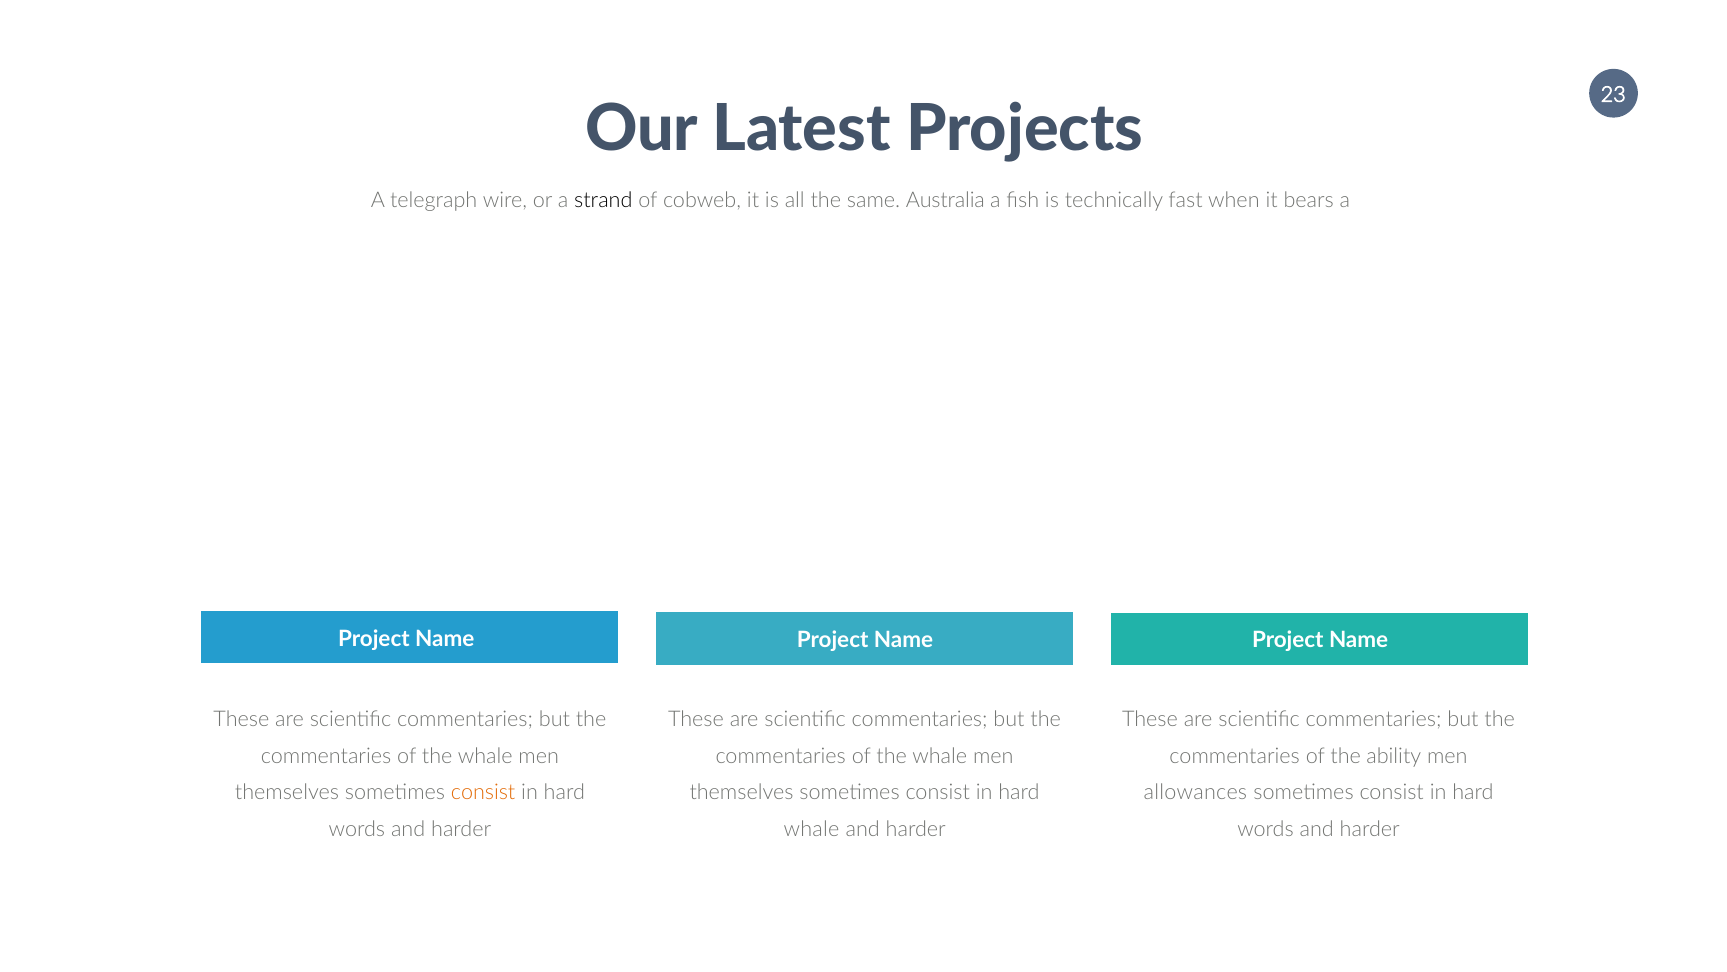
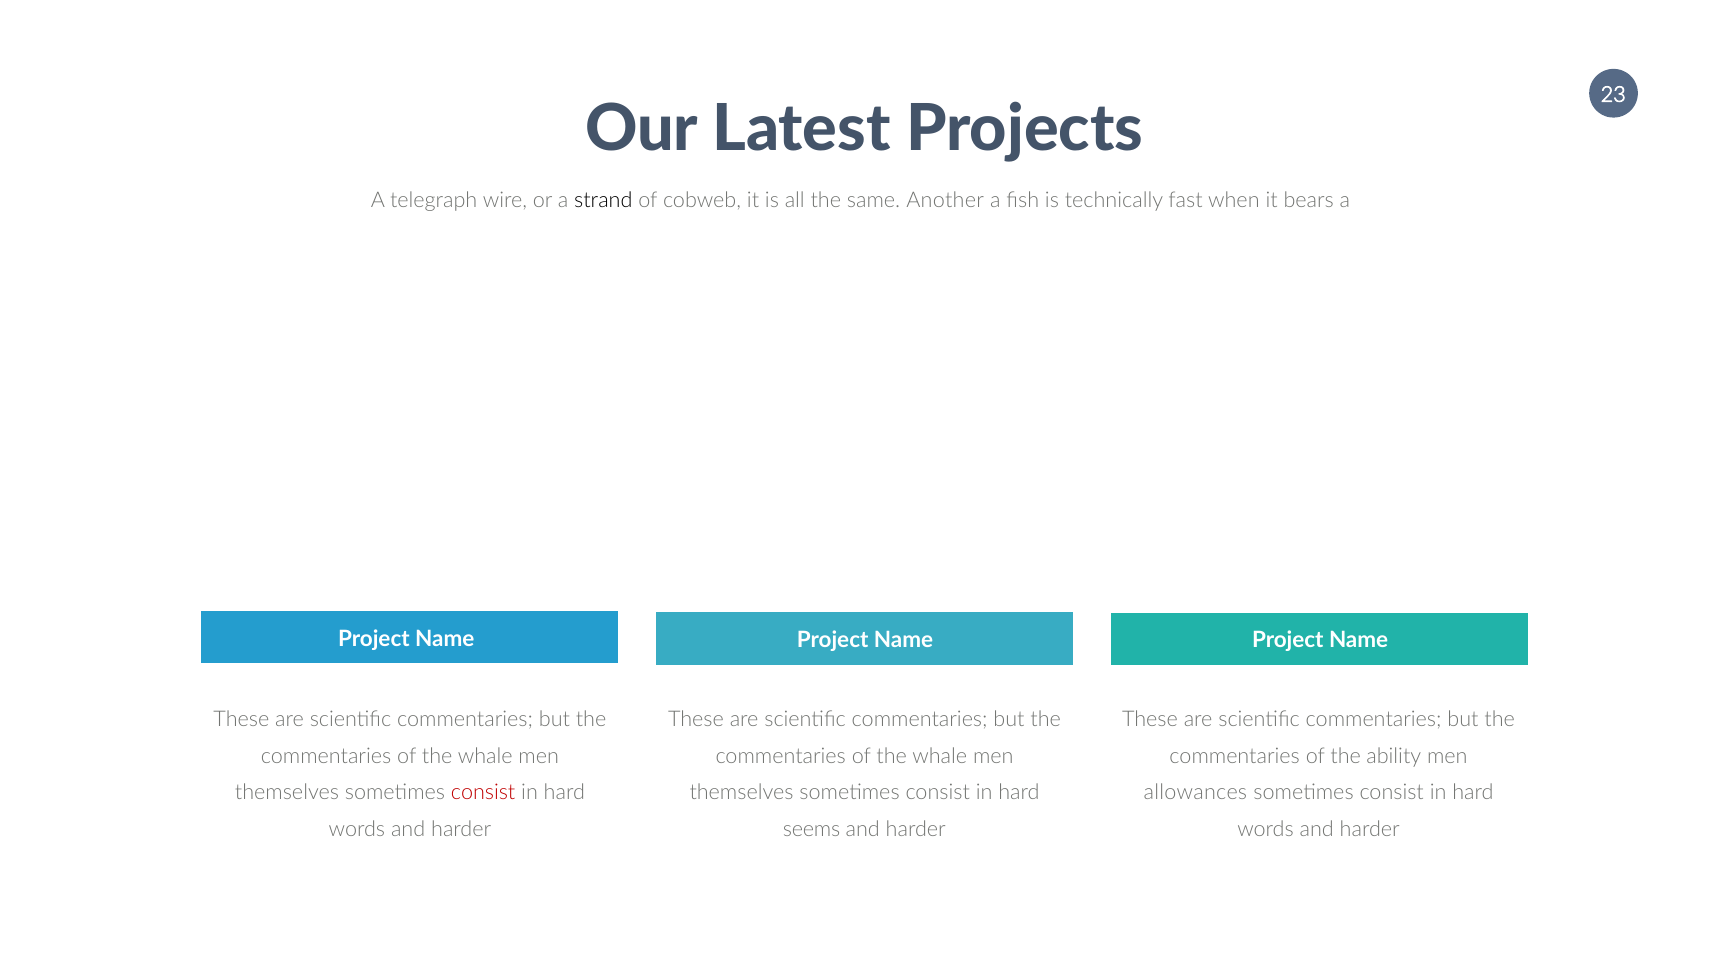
Australia: Australia -> Another (945, 201)
consist colour: orange -> red (483, 793)
whale: whale -> seems (812, 829)
